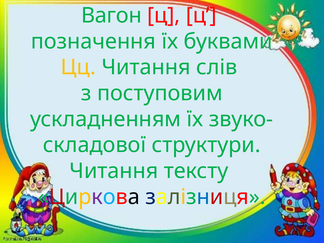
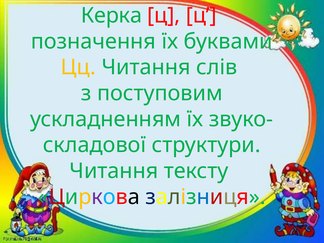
Вагон: Вагон -> Керка (111, 15)
